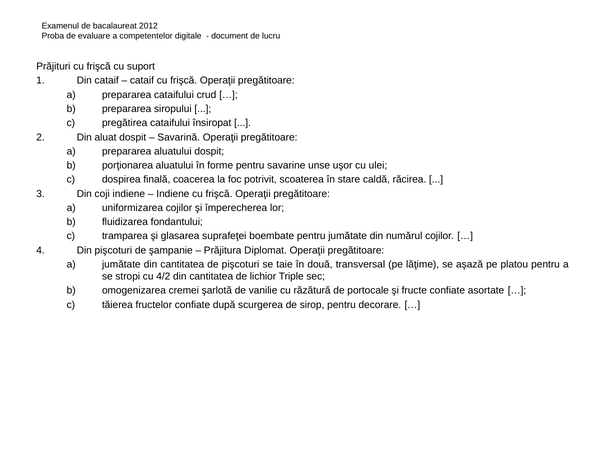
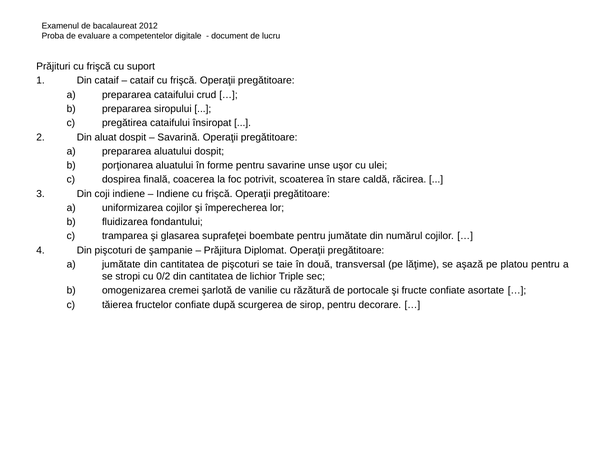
4/2: 4/2 -> 0/2 (163, 277)
